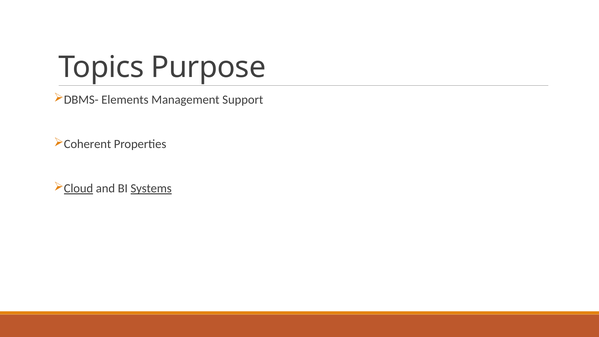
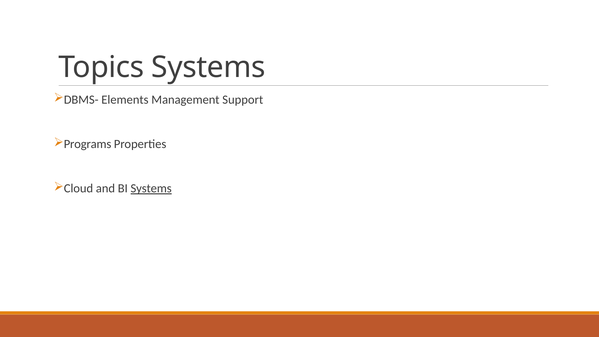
Topics Purpose: Purpose -> Systems (208, 67)
Coherent: Coherent -> Programs (88, 144)
Cloud underline: present -> none (78, 188)
